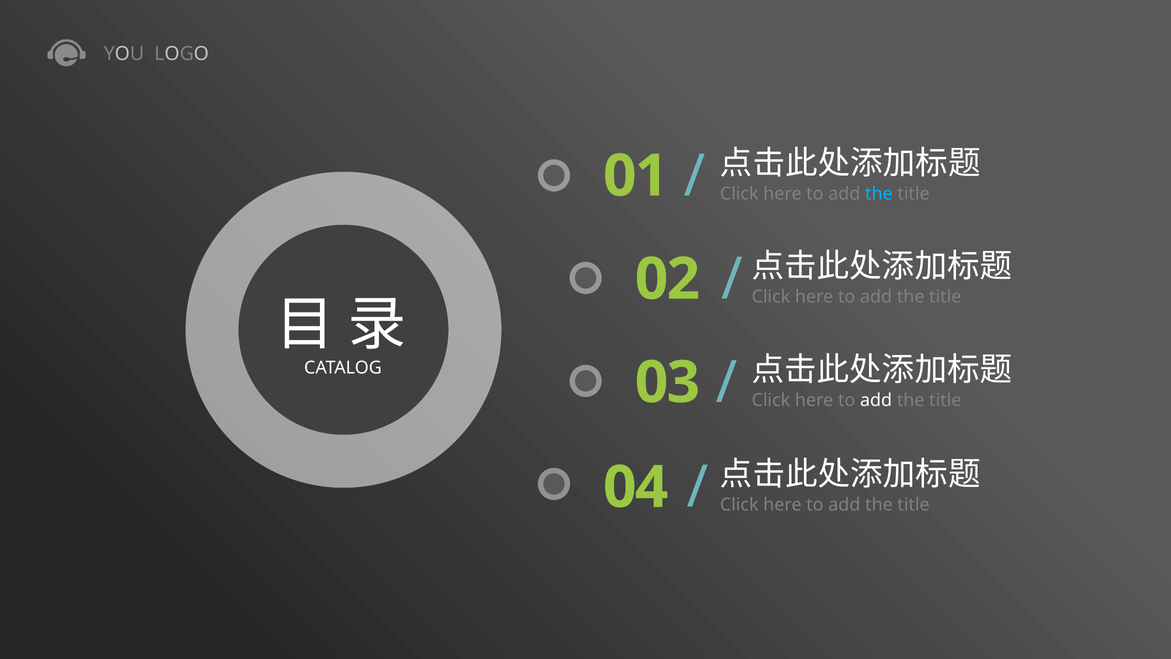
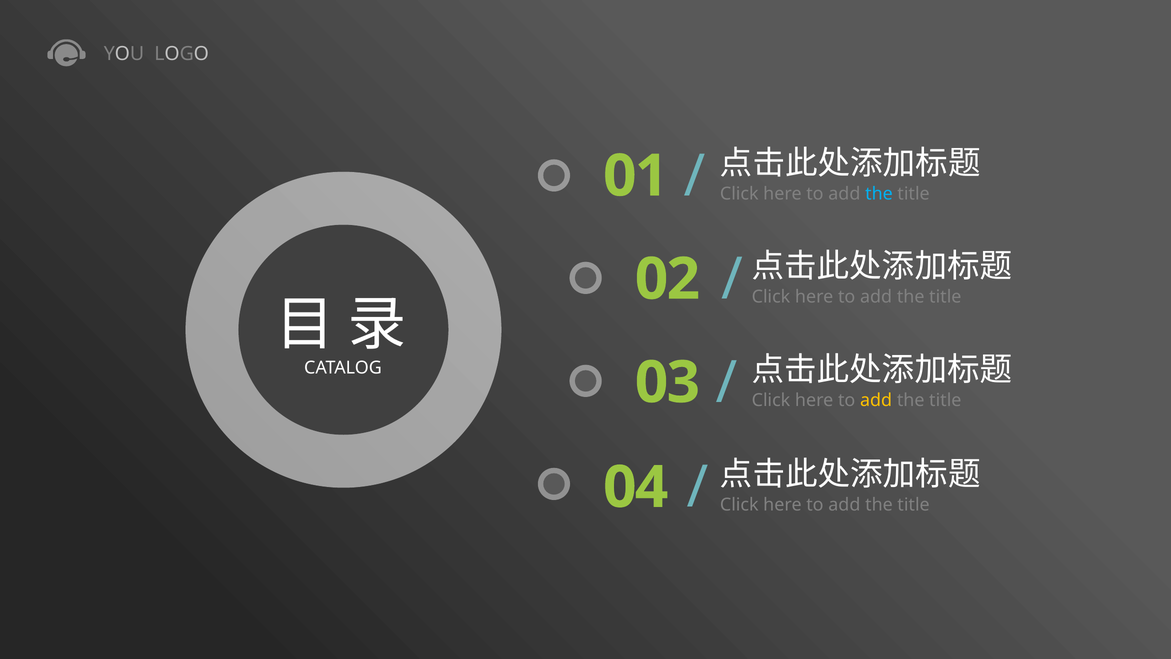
add colour: white -> yellow (876, 400)
